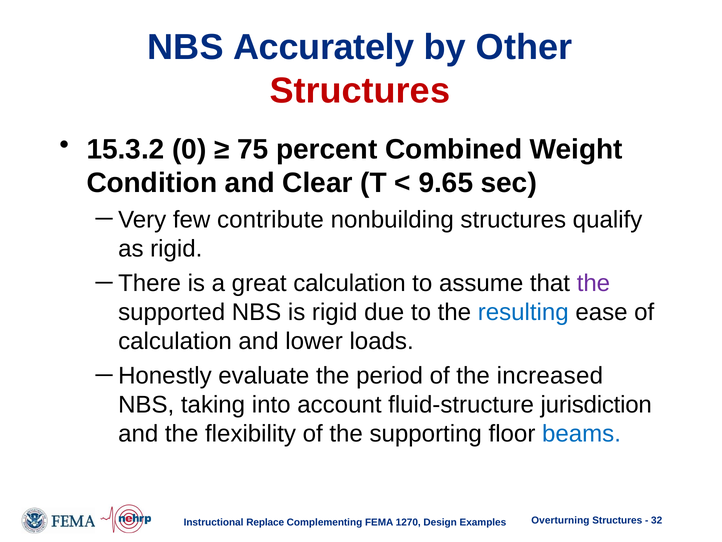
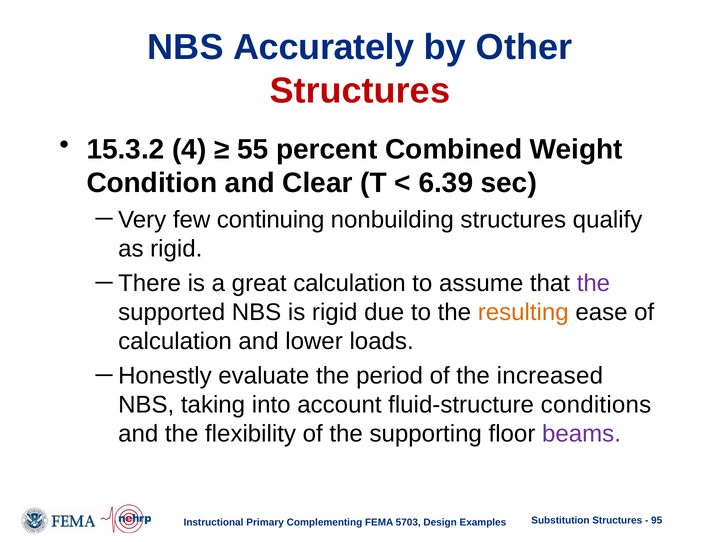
0: 0 -> 4 (189, 149)
75: 75 -> 55 (253, 149)
9.65: 9.65 -> 6.39 (446, 183)
contribute: contribute -> continuing (271, 220)
resulting colour: blue -> orange (523, 312)
jurisdiction: jurisdiction -> conditions (596, 404)
beams colour: blue -> purple (582, 433)
Replace: Replace -> Primary (265, 522)
1270: 1270 -> 5703 (408, 522)
Overturning: Overturning -> Substitution (560, 520)
32: 32 -> 95 (657, 520)
